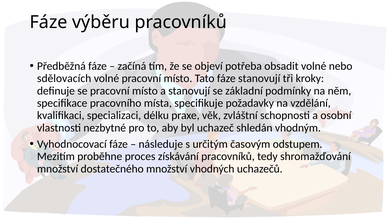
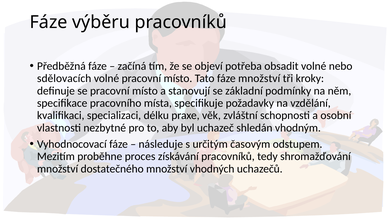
fáze stanovují: stanovují -> množství (259, 78)
